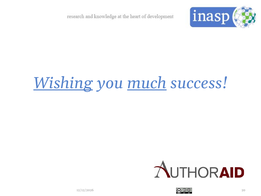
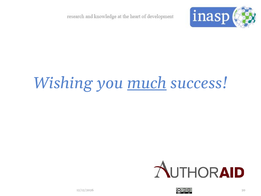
Wishing underline: present -> none (63, 83)
